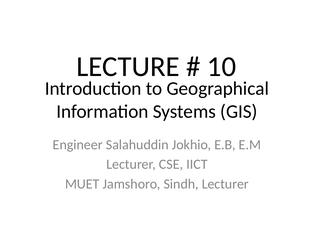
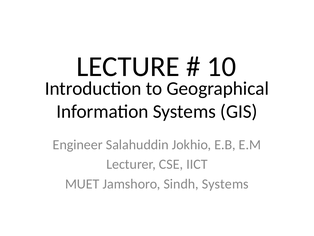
Sindh Lecturer: Lecturer -> Systems (225, 183)
